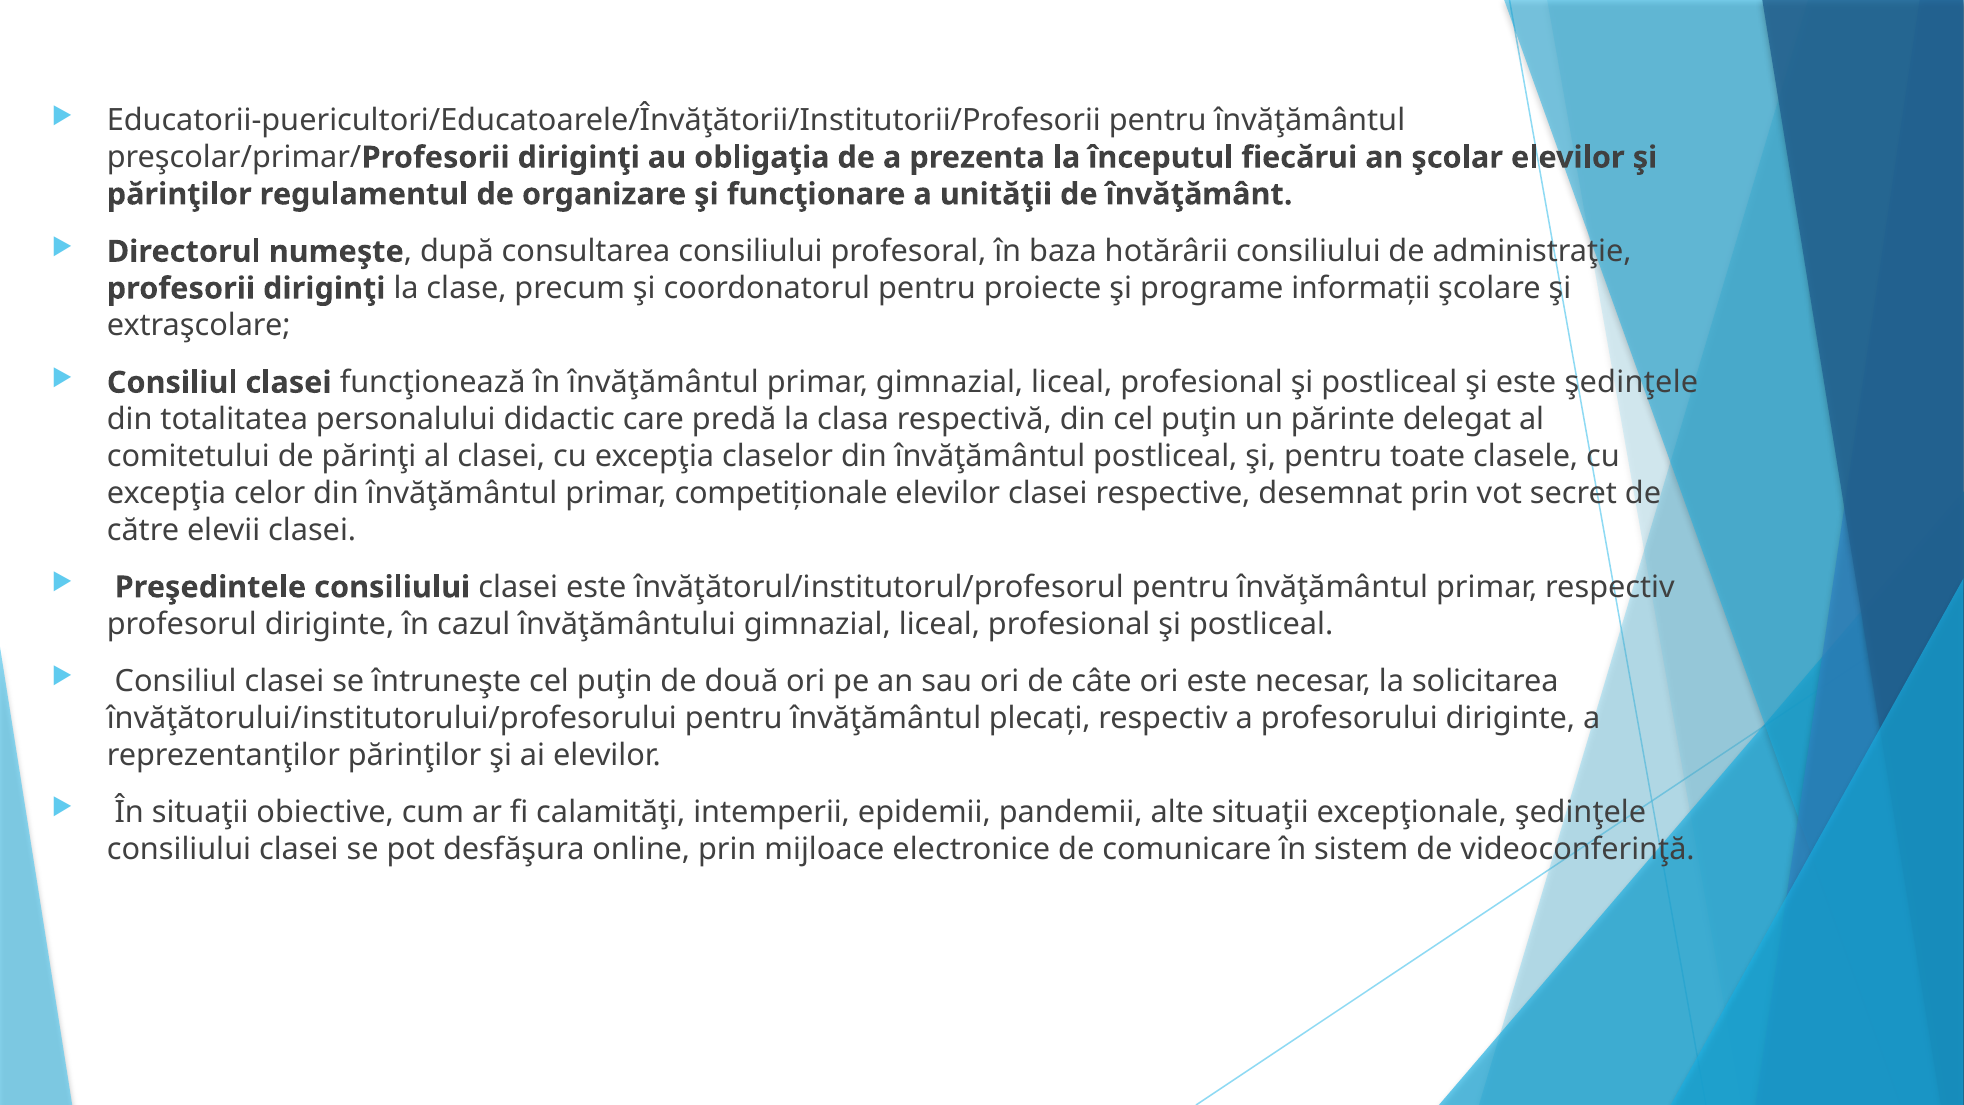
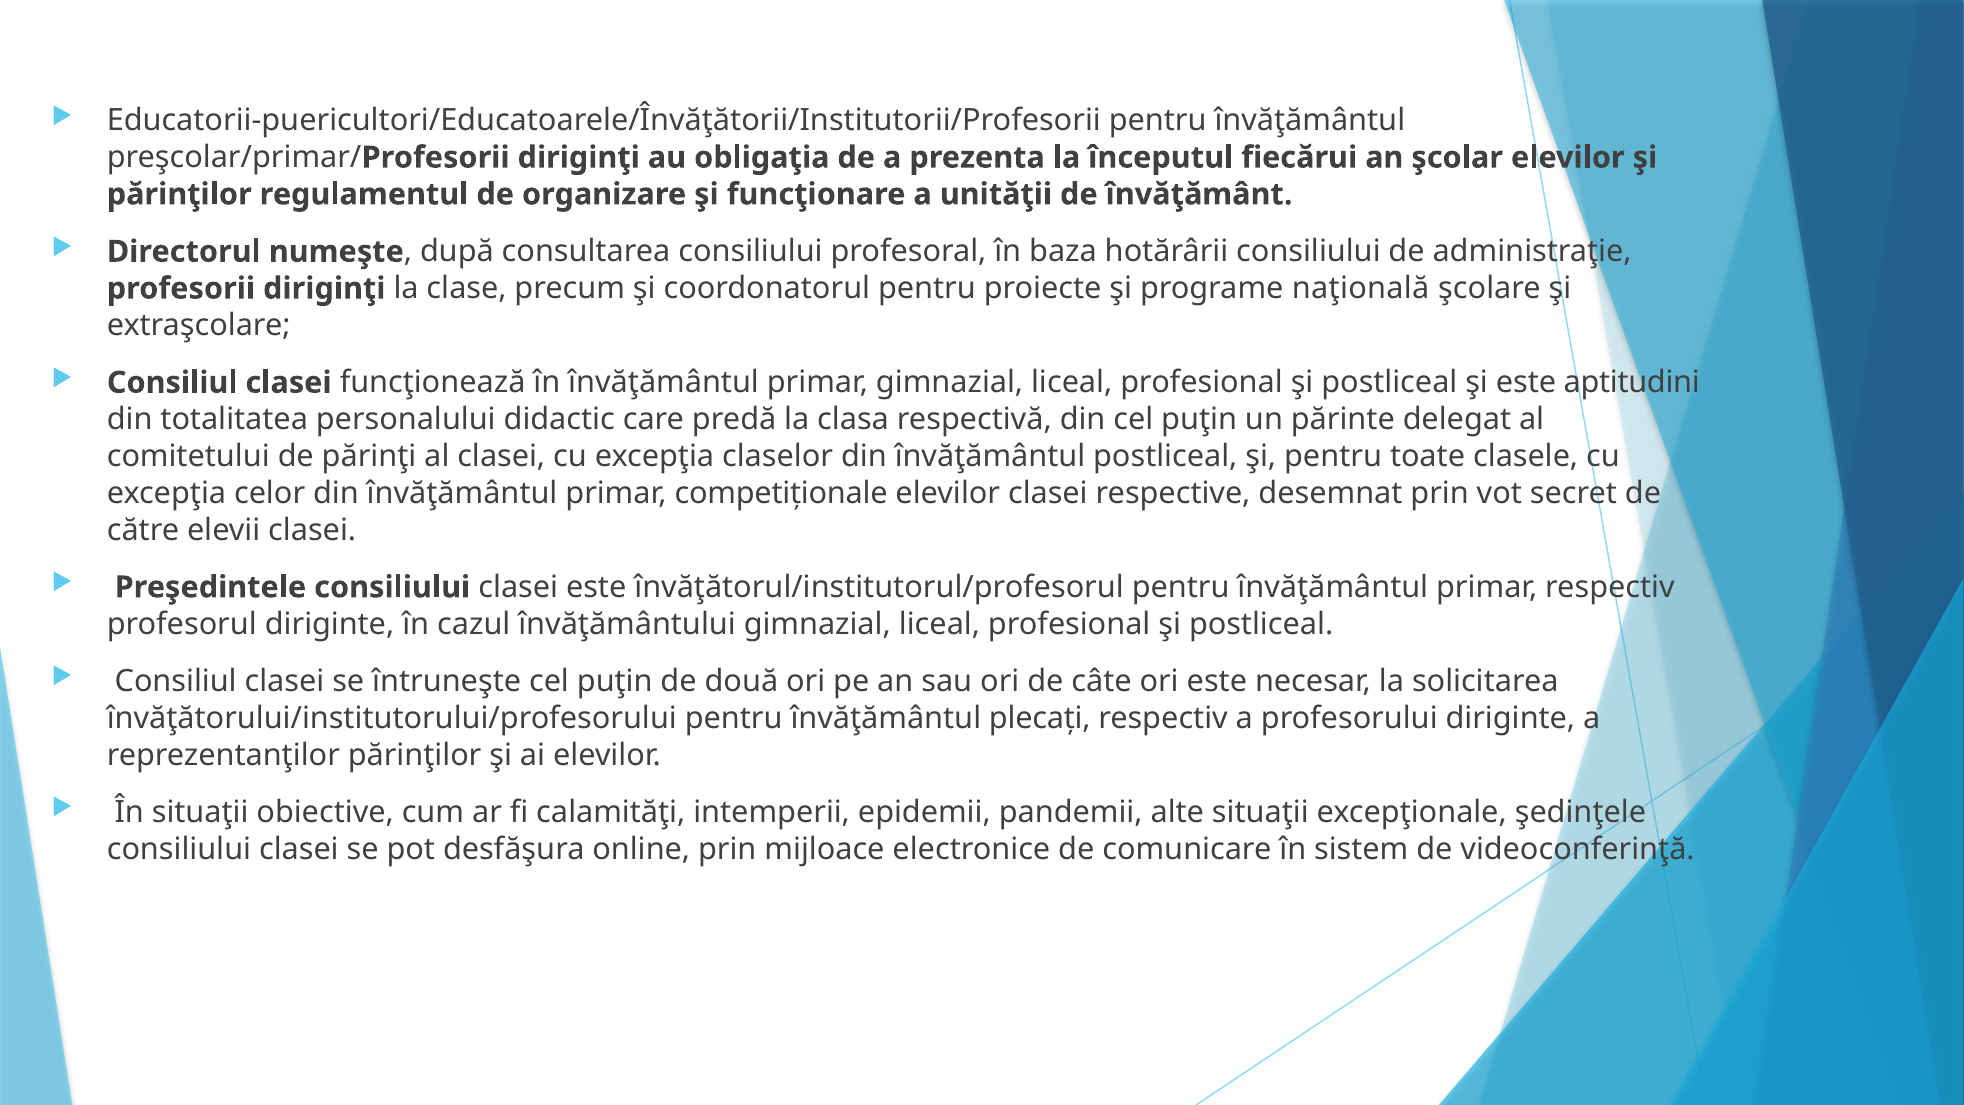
informații: informații -> naţională (1361, 288)
este şedinţele: şedinţele -> aptitudini (1632, 383)
